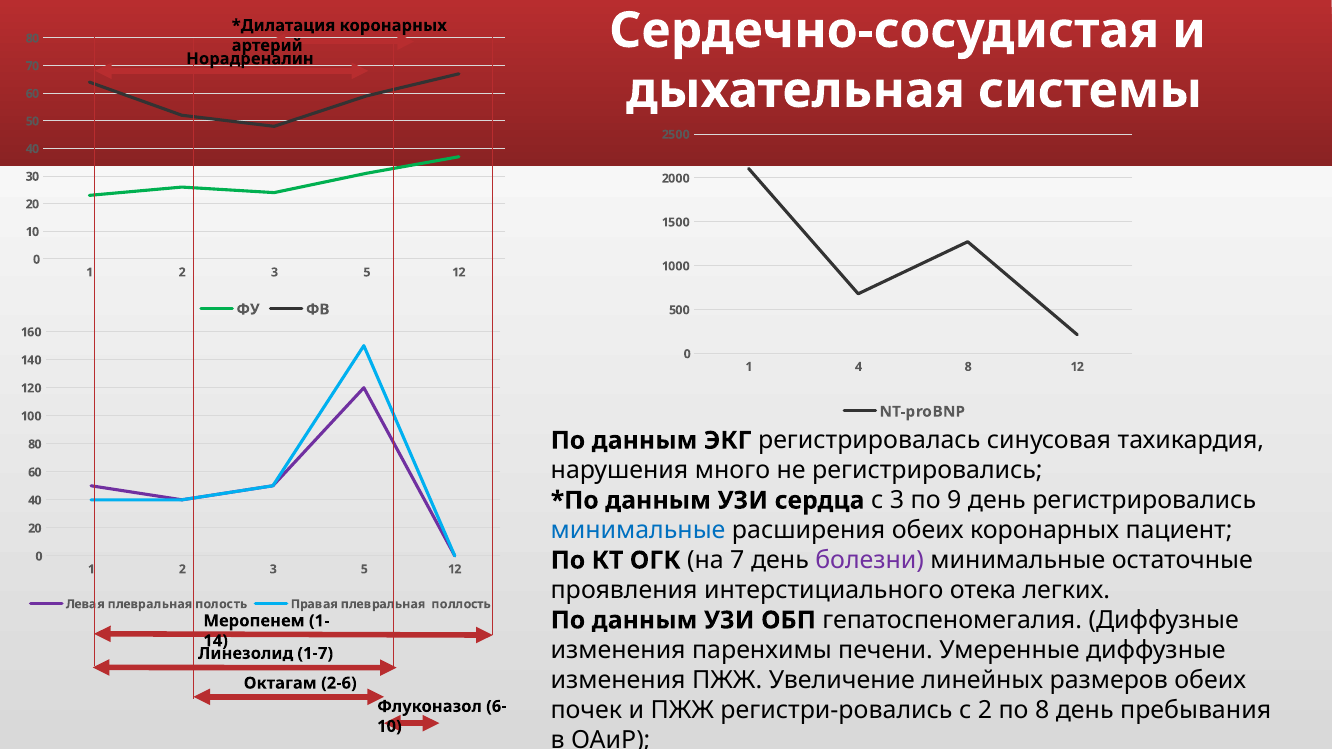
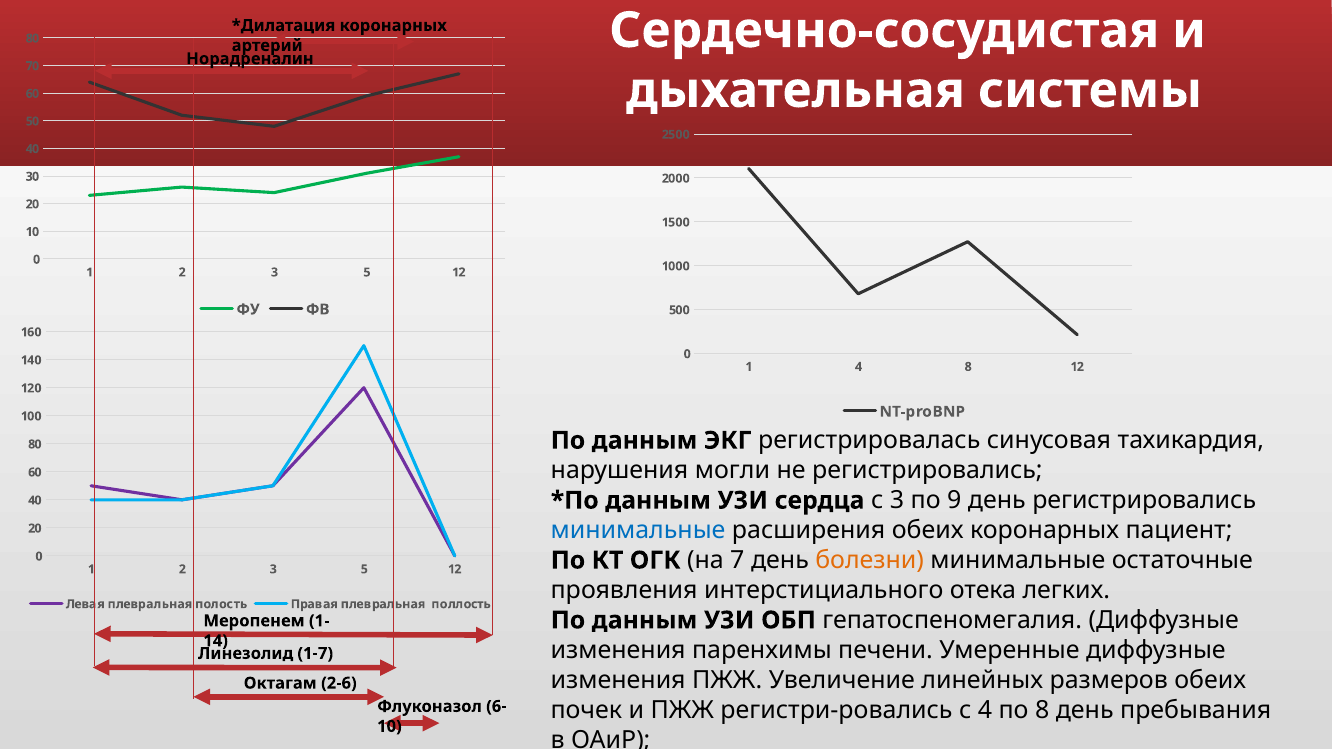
много: много -> могли (733, 471)
болезни colour: purple -> orange (870, 561)
с 2: 2 -> 4 (985, 710)
